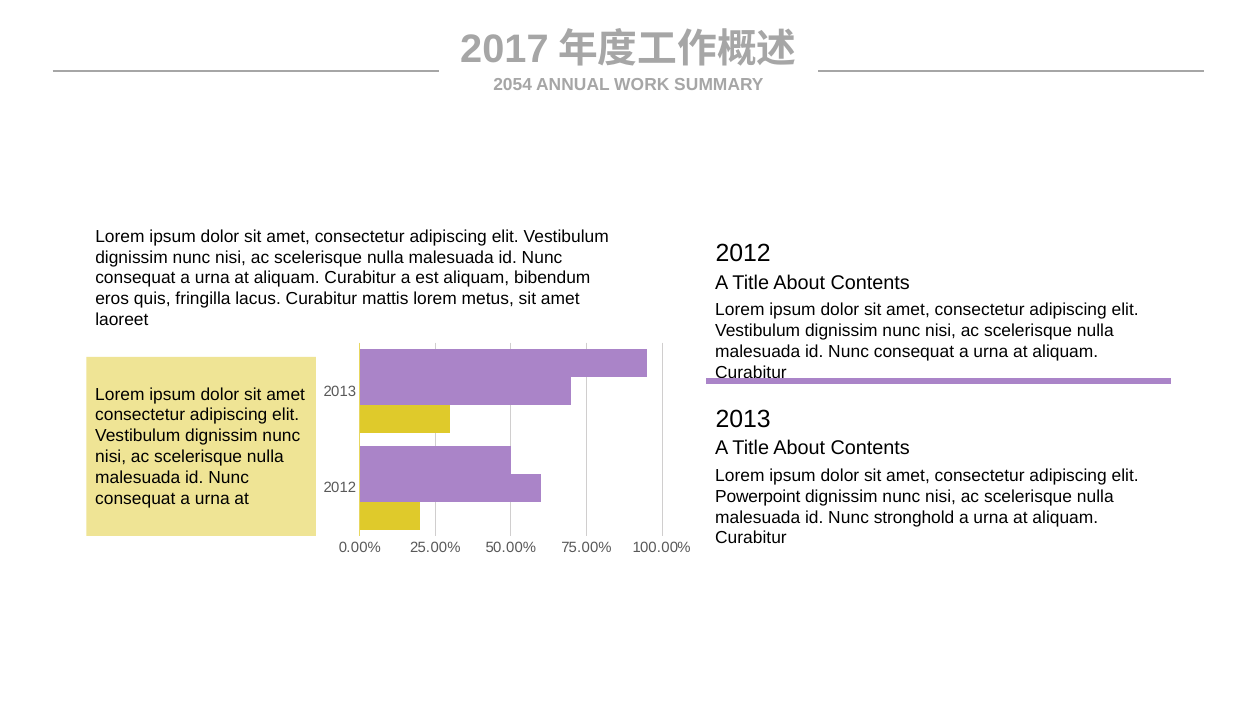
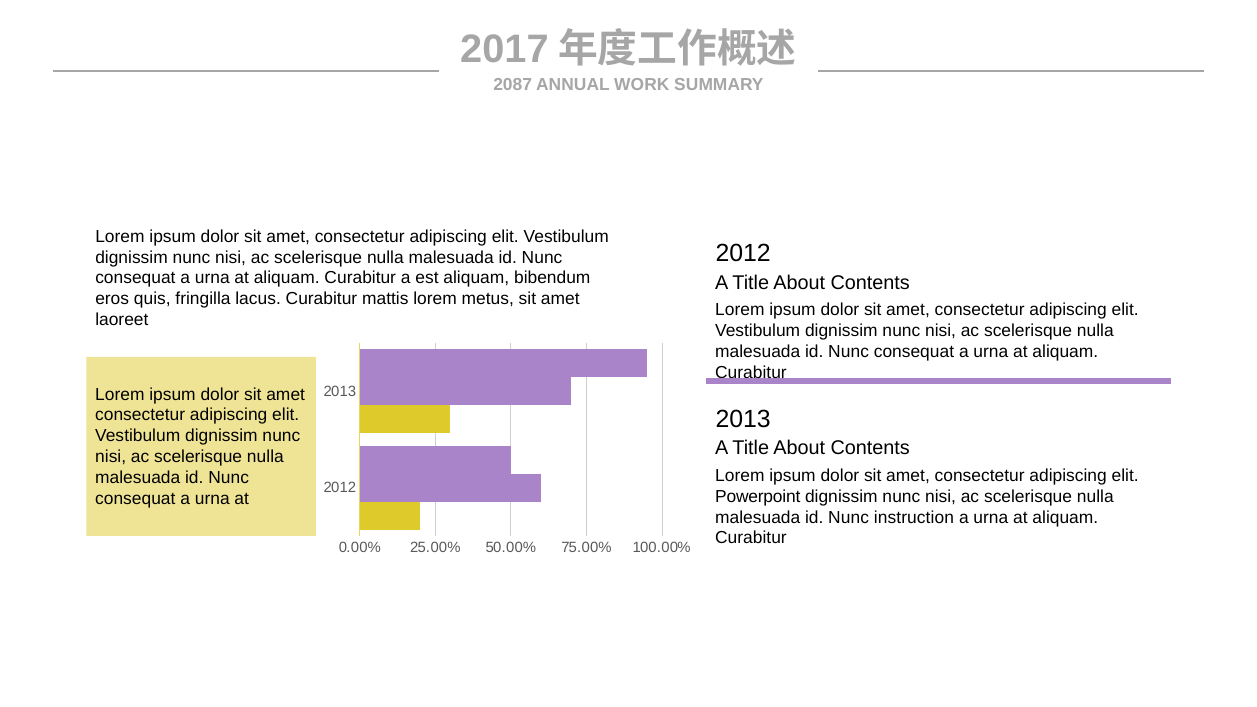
2054: 2054 -> 2087 (513, 84)
stronghold: stronghold -> instruction (914, 517)
